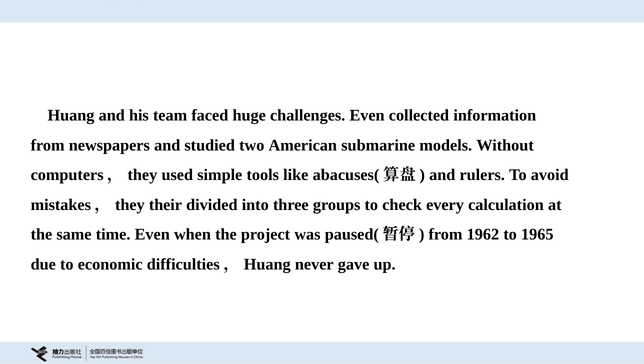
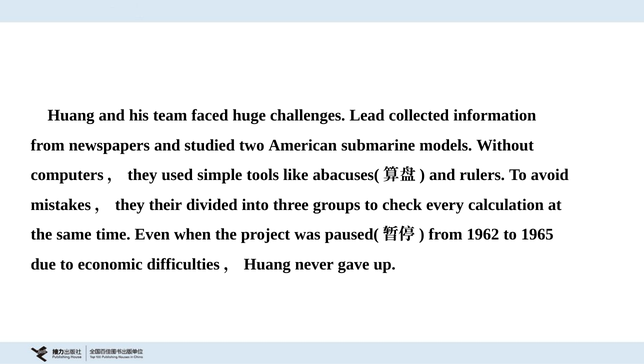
challenges Even: Even -> Lead (367, 116)
